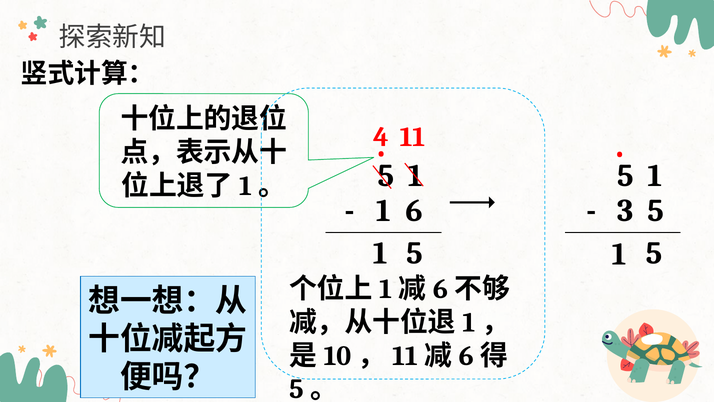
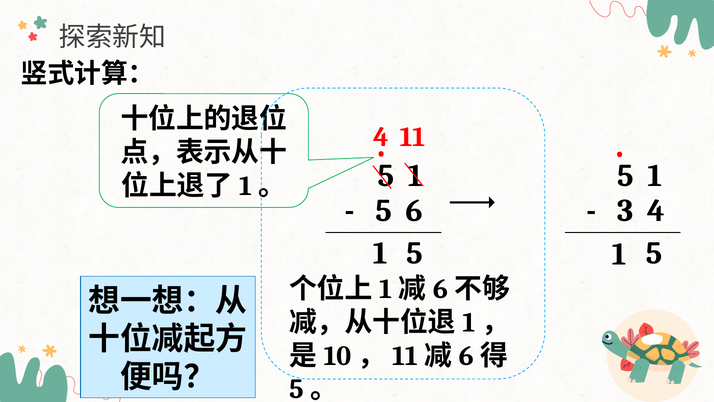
1: 1 -> 5 (384, 210)
3 5: 5 -> 4 (656, 210)
